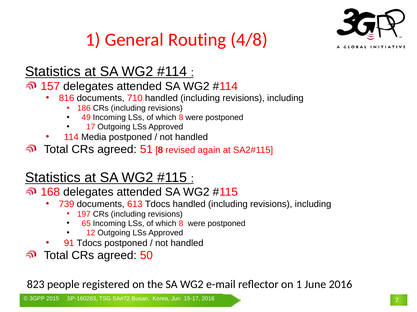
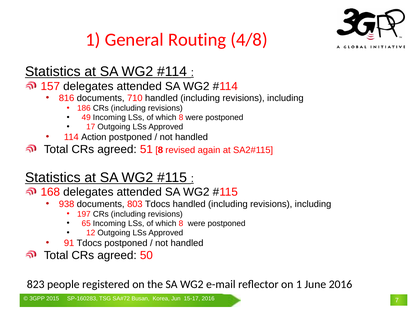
Media: Media -> Action (94, 137)
739: 739 -> 938 (67, 205)
613: 613 -> 803 (135, 205)
